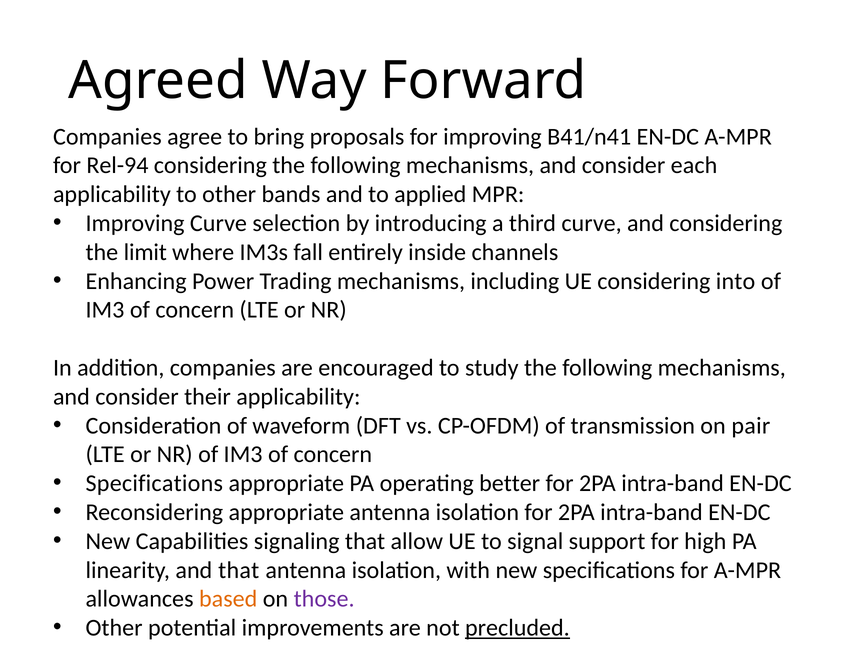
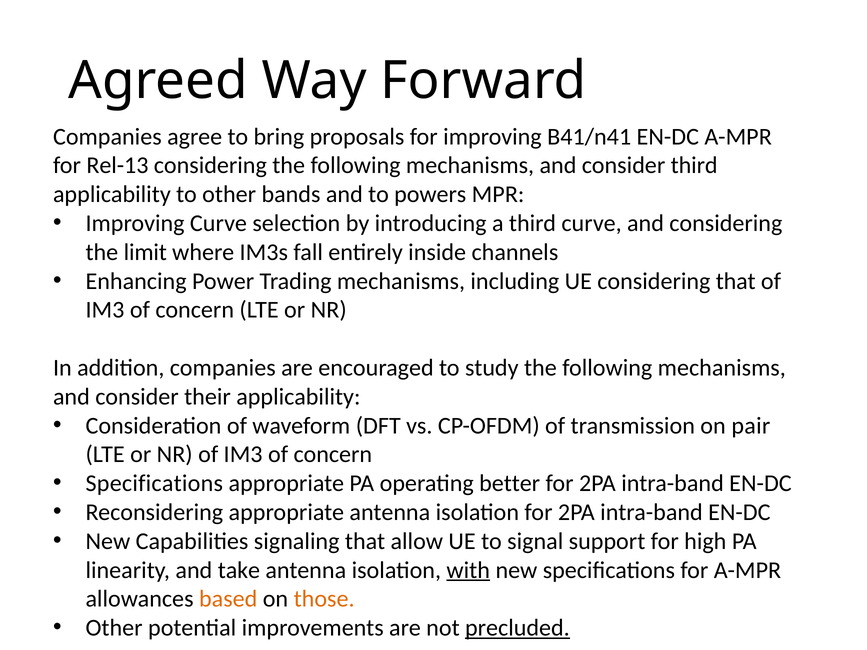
Rel-94: Rel-94 -> Rel-13 (117, 166)
consider each: each -> third (694, 166)
applied: applied -> powers (430, 194)
considering into: into -> that (736, 281)
and that: that -> take (239, 570)
with underline: none -> present (468, 570)
those colour: purple -> orange (324, 599)
